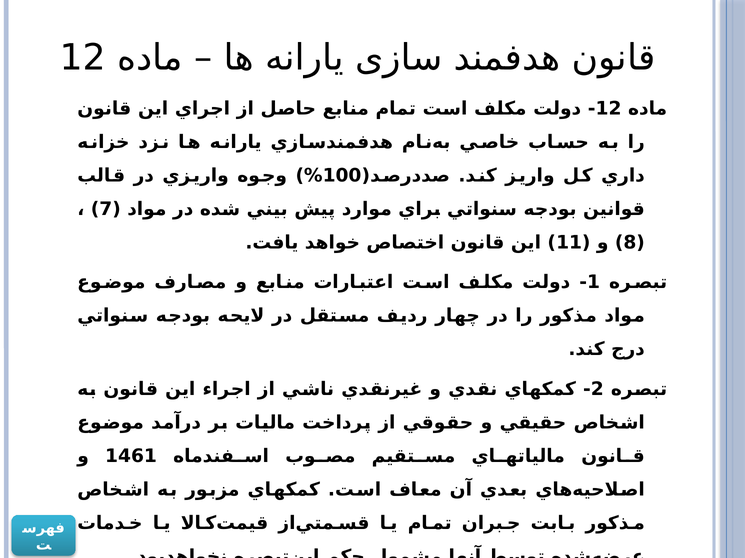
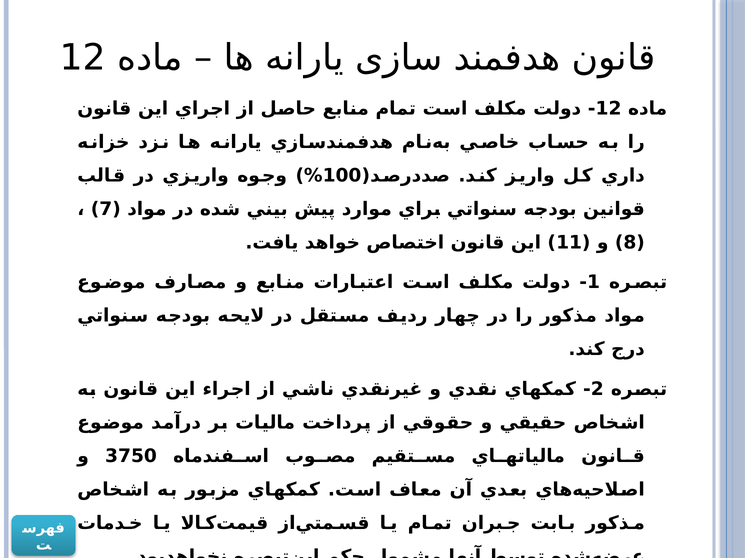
1461: 1461 -> 3750 (131, 457)
